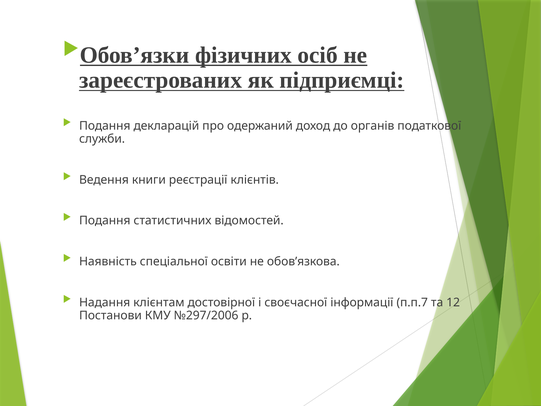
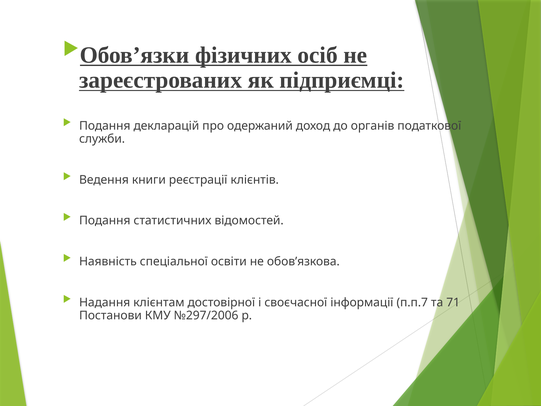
12: 12 -> 71 (453, 302)
